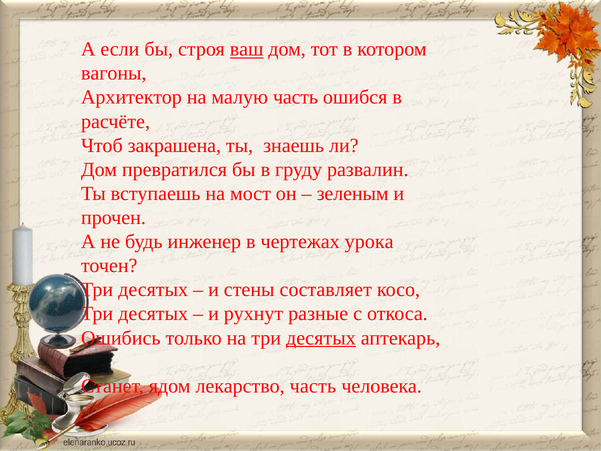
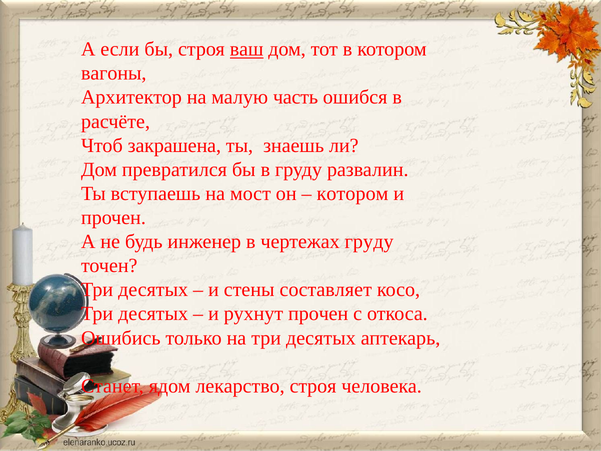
зеленым: зеленым -> котором (353, 193)
чертежах урока: урока -> груду (369, 242)
рухнут разные: разные -> прочен (318, 314)
десятых underline: present -> none (321, 338)
лекарство часть: часть -> строя (313, 386)
